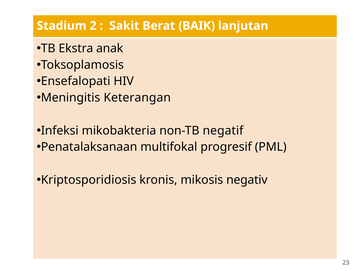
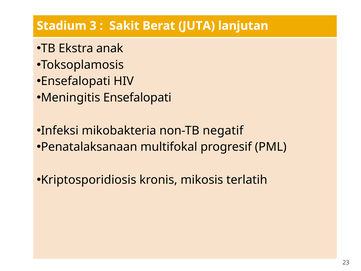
2: 2 -> 3 (93, 26)
BAIK: BAIK -> JUTA (197, 26)
Meningitis Keterangan: Keterangan -> Ensefalopati (137, 98)
negativ: negativ -> terlatih (247, 180)
